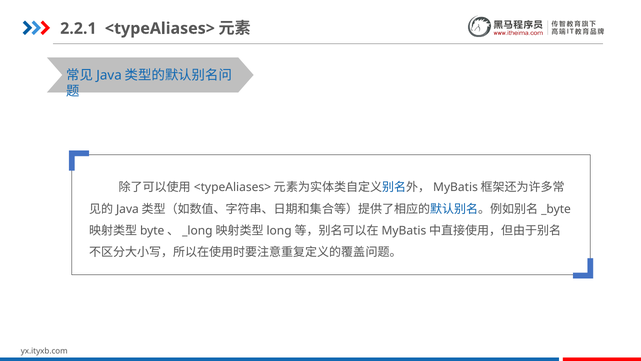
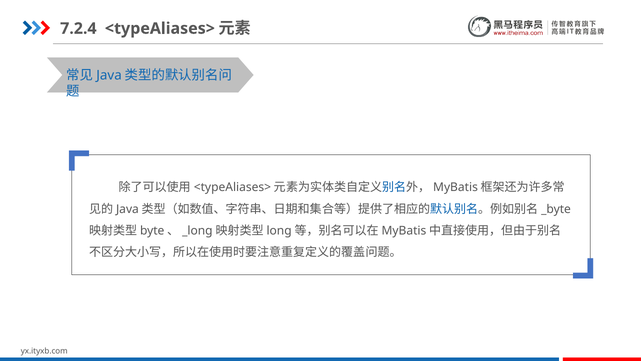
2.2.1: 2.2.1 -> 7.2.4 (78, 28)
